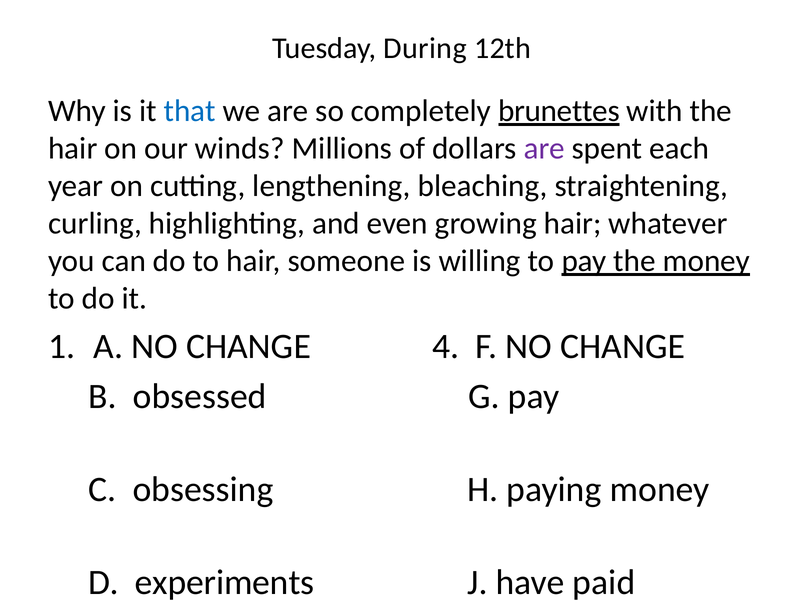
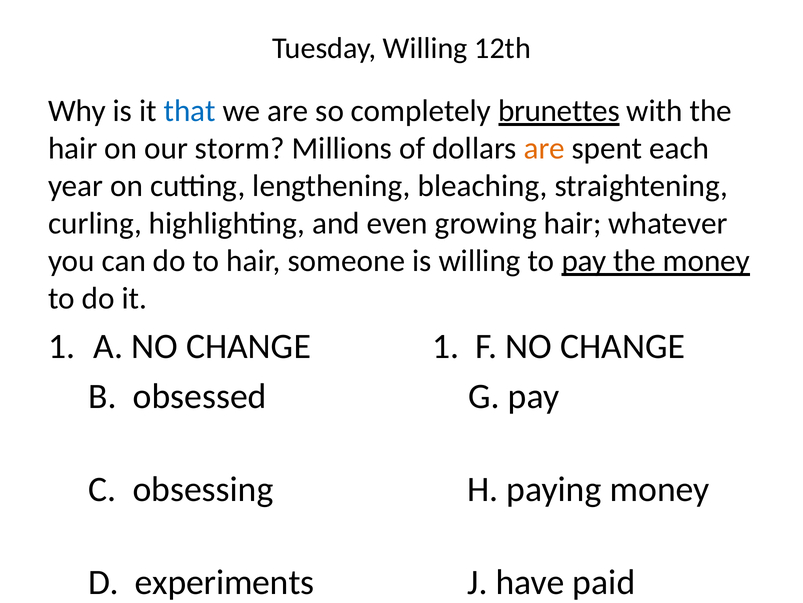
Tuesday During: During -> Willing (425, 48)
winds: winds -> storm (240, 148)
are colour: purple -> orange (544, 148)
CHANGE 4: 4 -> 1 (446, 346)
